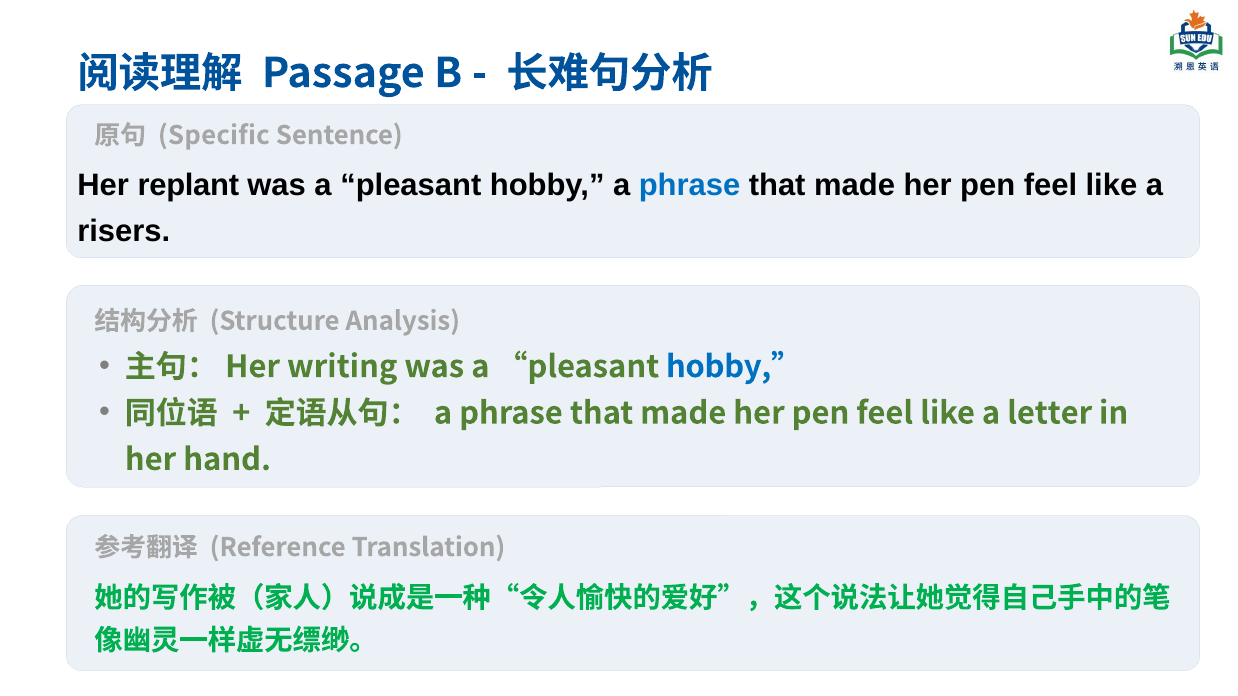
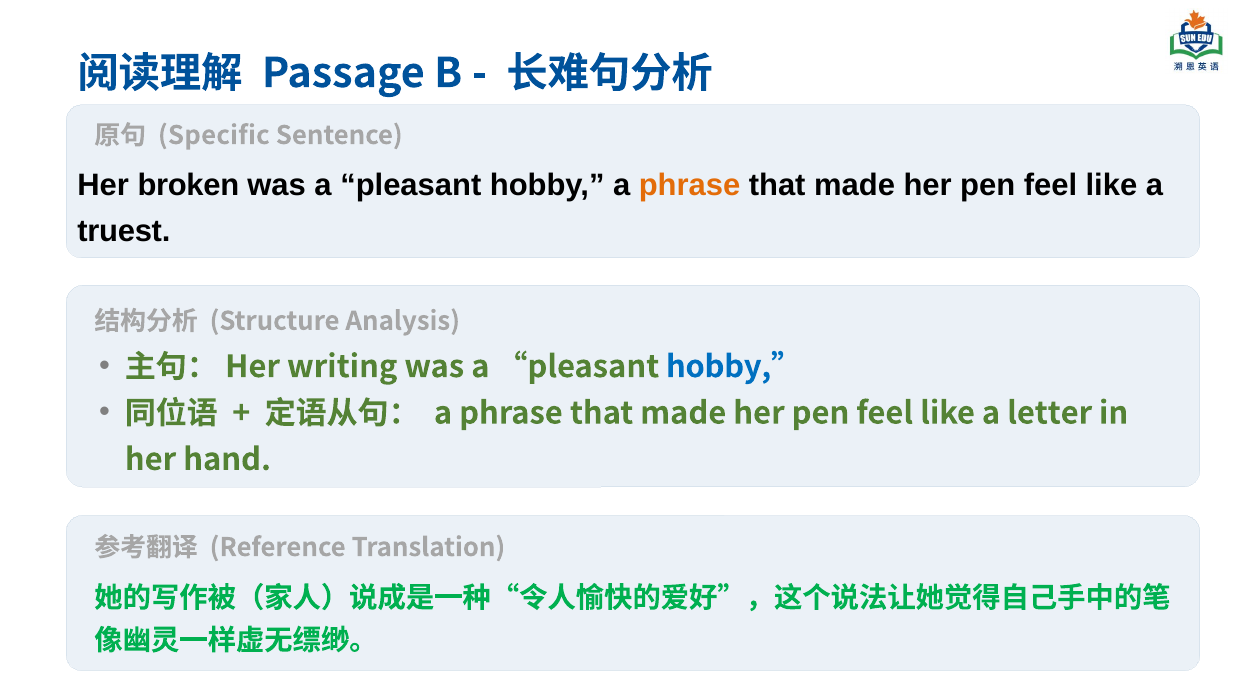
replant: replant -> broken (188, 185)
phrase colour: blue -> orange (690, 185)
risers: risers -> truest (124, 231)
